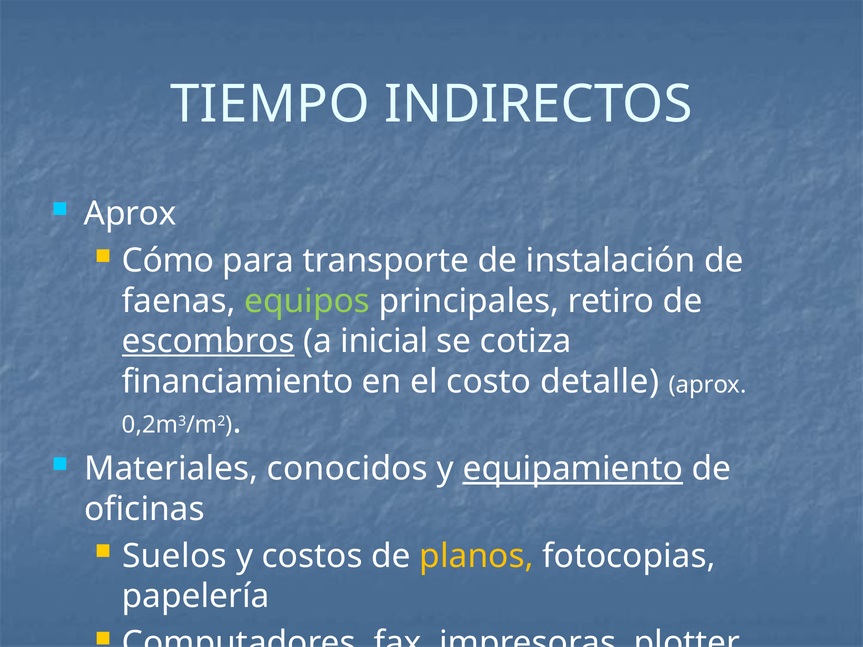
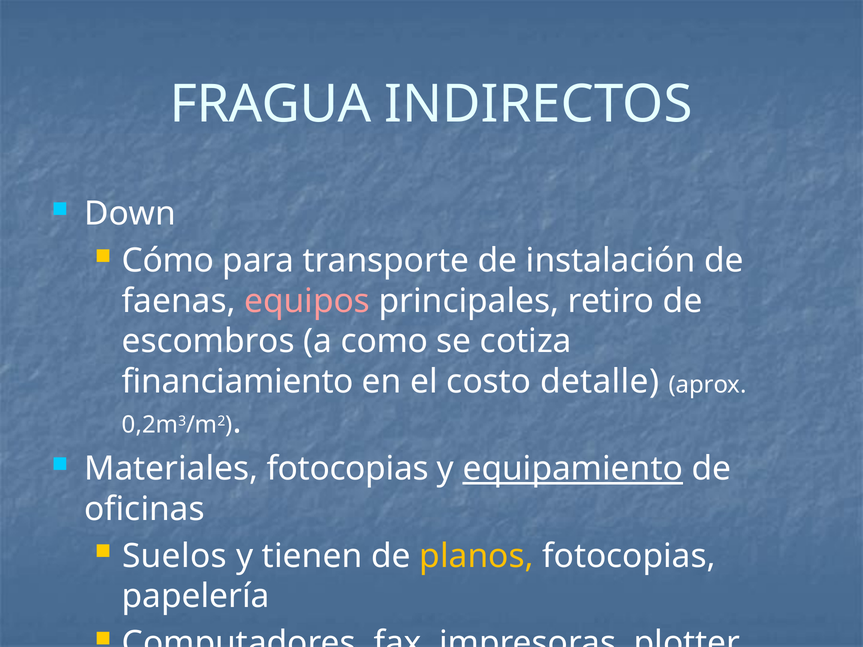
TIEMPO: TIEMPO -> FRAGUA (271, 104)
Aprox: Aprox -> Down (130, 214)
equipos colour: light green -> pink (307, 301)
escombros underline: present -> none (208, 341)
inicial: inicial -> como (384, 341)
Materiales conocidos: conocidos -> fotocopias (348, 469)
costos: costos -> tienen (312, 556)
